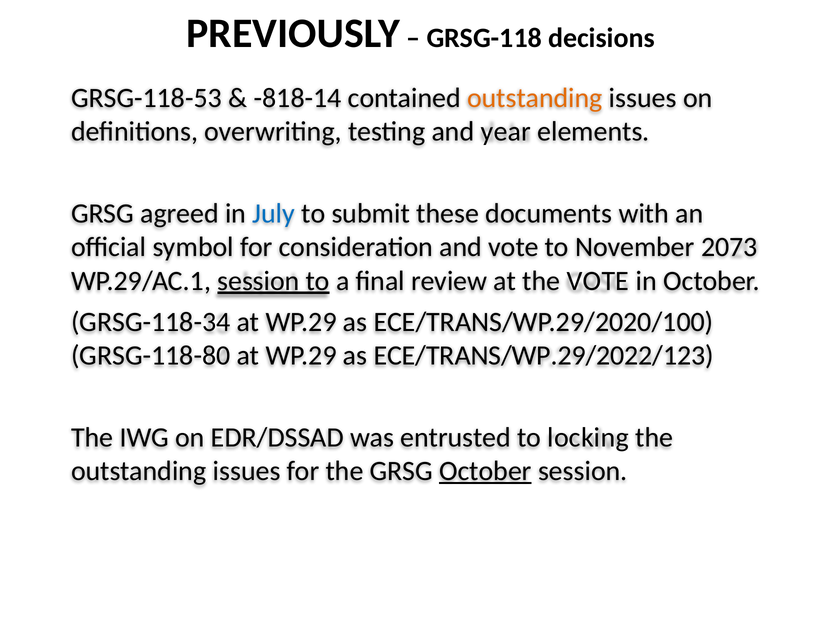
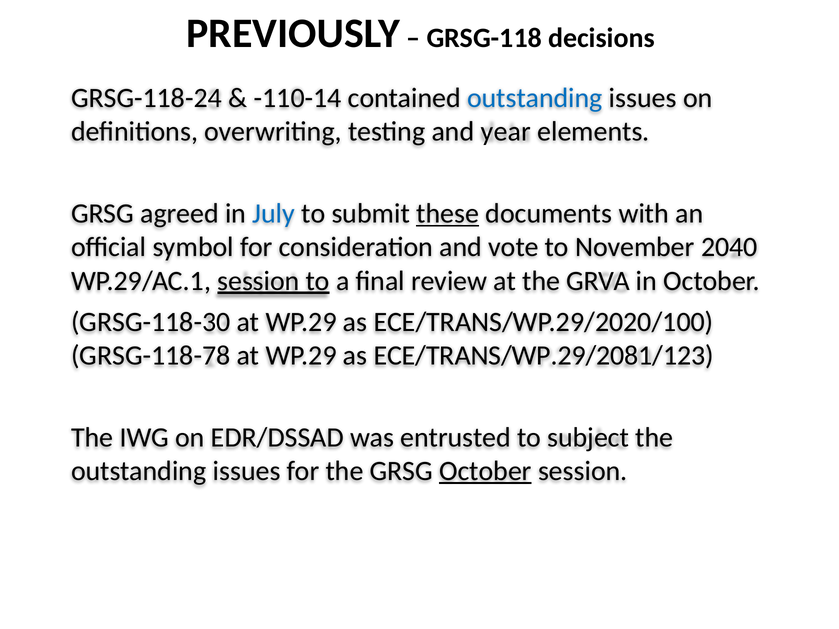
GRSG-118-53: GRSG-118-53 -> GRSG-118-24 (146, 98)
-818-14: -818-14 -> -110-14 (298, 98)
outstanding colour: orange -> blue (535, 98)
these underline: none -> present (448, 214)
2073: 2073 -> 2040 (729, 247)
the VOTE: VOTE -> GRVA (598, 281)
GRSG-118-34: GRSG-118-34 -> GRSG-118-30 (151, 322)
GRSG-118-80: GRSG-118-80 -> GRSG-118-78 (151, 355)
ECE/TRANS/WP.29/2022/123: ECE/TRANS/WP.29/2022/123 -> ECE/TRANS/WP.29/2081/123 (544, 355)
locking: locking -> subject (588, 438)
